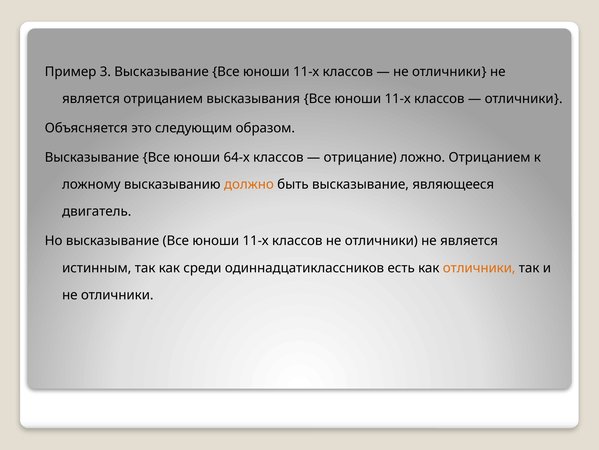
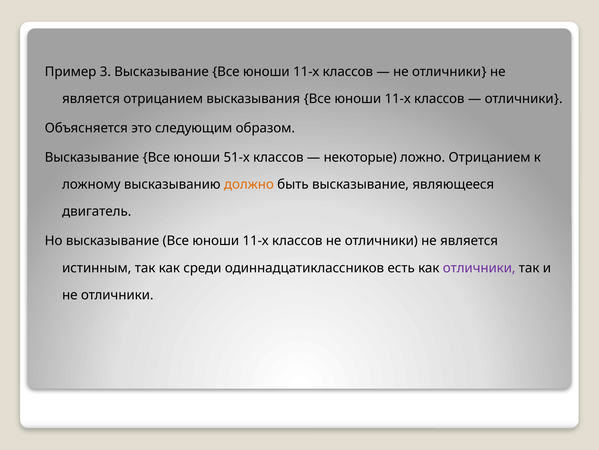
64-х: 64-х -> 51-х (237, 157)
отрицание: отрицание -> некоторые (360, 157)
отличники colour: orange -> purple (479, 267)
